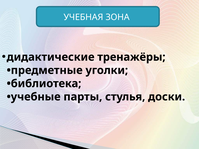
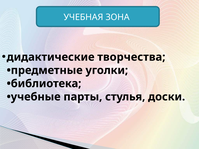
тренажёры: тренажёры -> творчества (131, 57)
